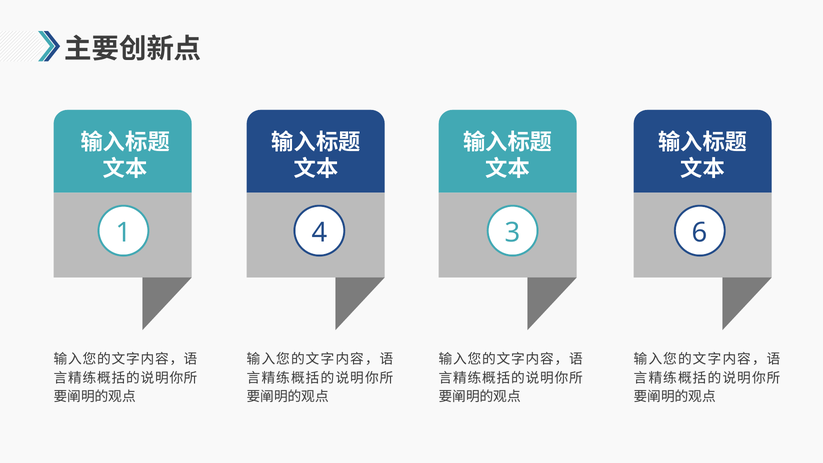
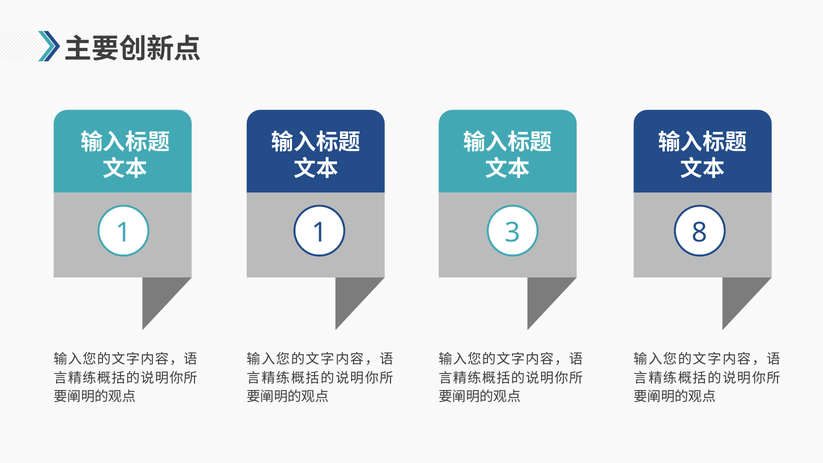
1 4: 4 -> 1 (319, 233)
6: 6 -> 8 (700, 233)
